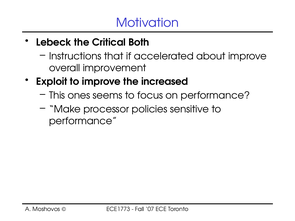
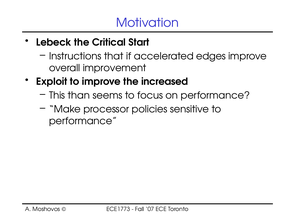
Both: Both -> Start (139, 42)
about: about -> edges (211, 56)
ones: ones -> than (79, 96)
